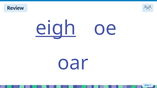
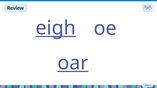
oar underline: none -> present (73, 63)
